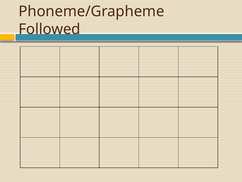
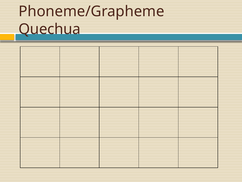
Followed: Followed -> Quechua (50, 29)
